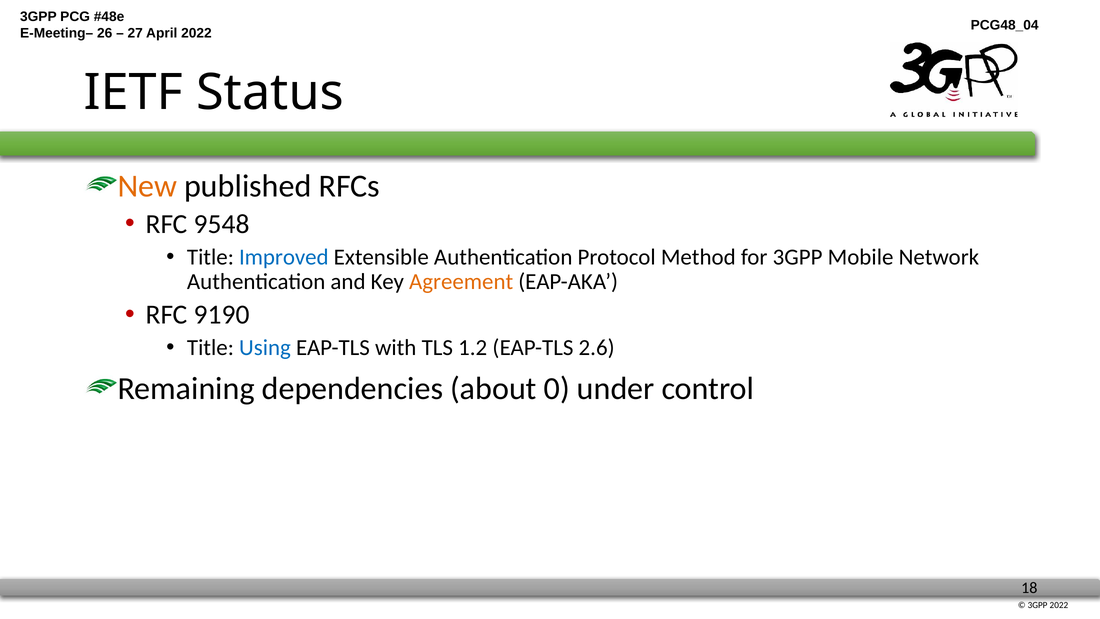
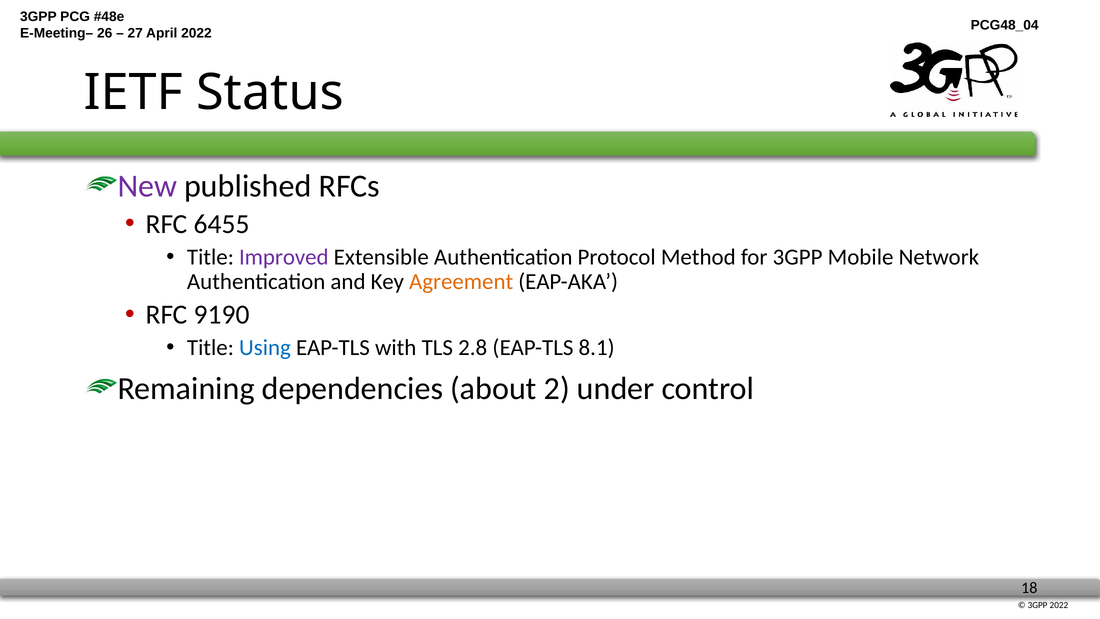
New colour: orange -> purple (147, 186)
9548: 9548 -> 6455 (222, 224)
Improved colour: blue -> purple (284, 257)
1.2: 1.2 -> 2.8 (473, 347)
2.6: 2.6 -> 8.1 (597, 347)
0: 0 -> 2 (557, 389)
